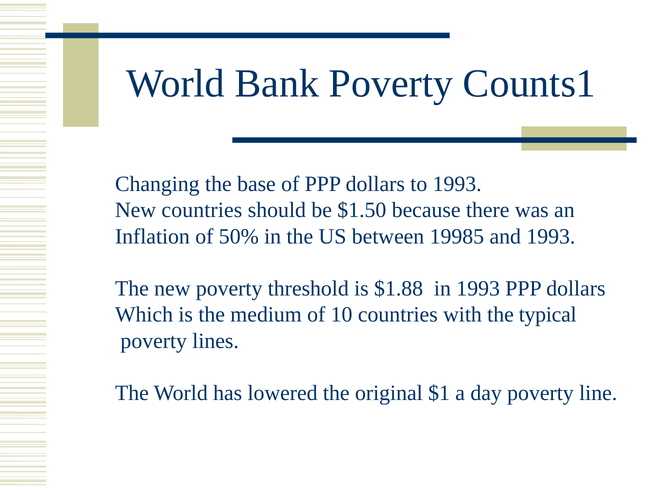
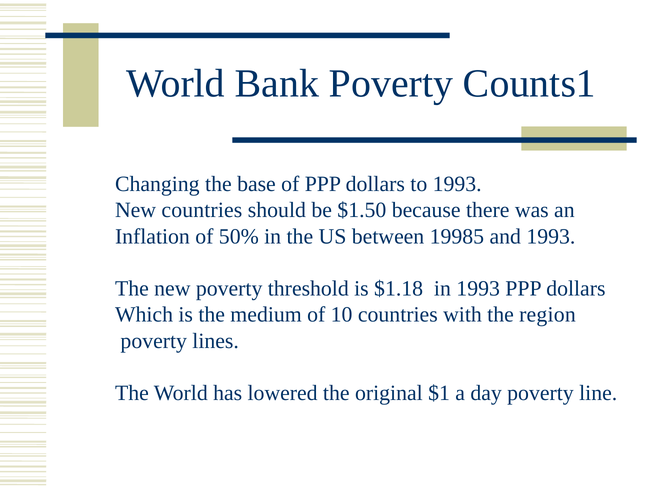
$1.88: $1.88 -> $1.18 (399, 288)
typical: typical -> region (547, 315)
